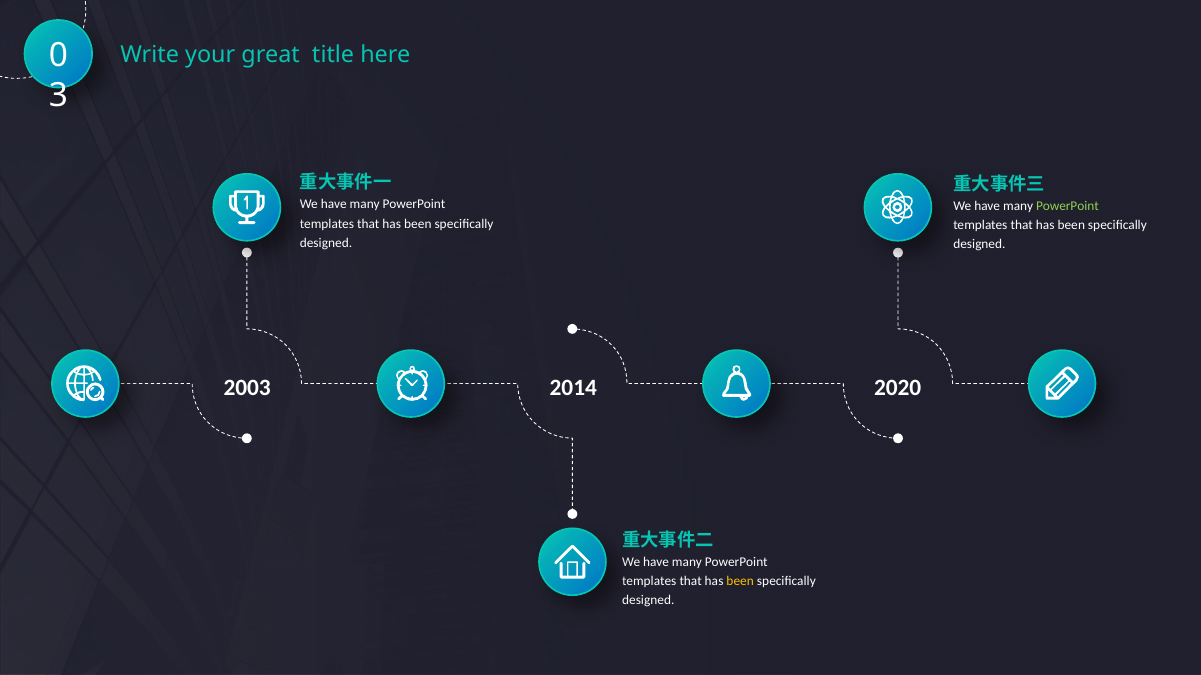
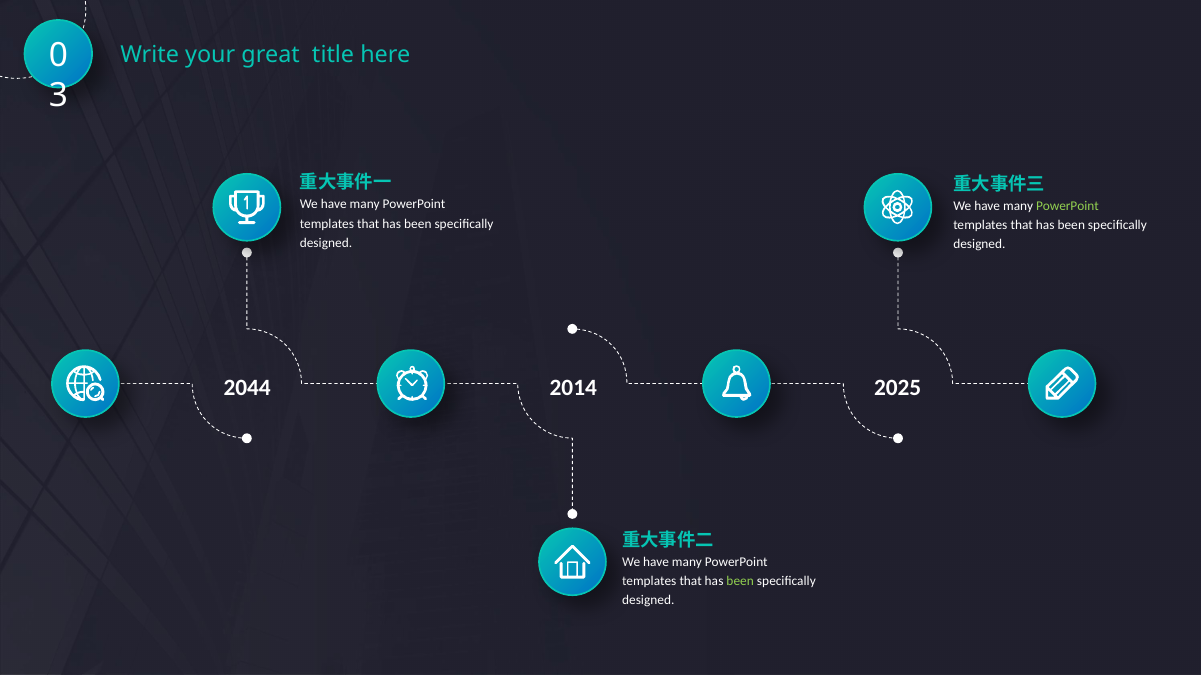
2003: 2003 -> 2044 (247, 388)
2020: 2020 -> 2025 (898, 388)
been colour: yellow -> light green (740, 581)
